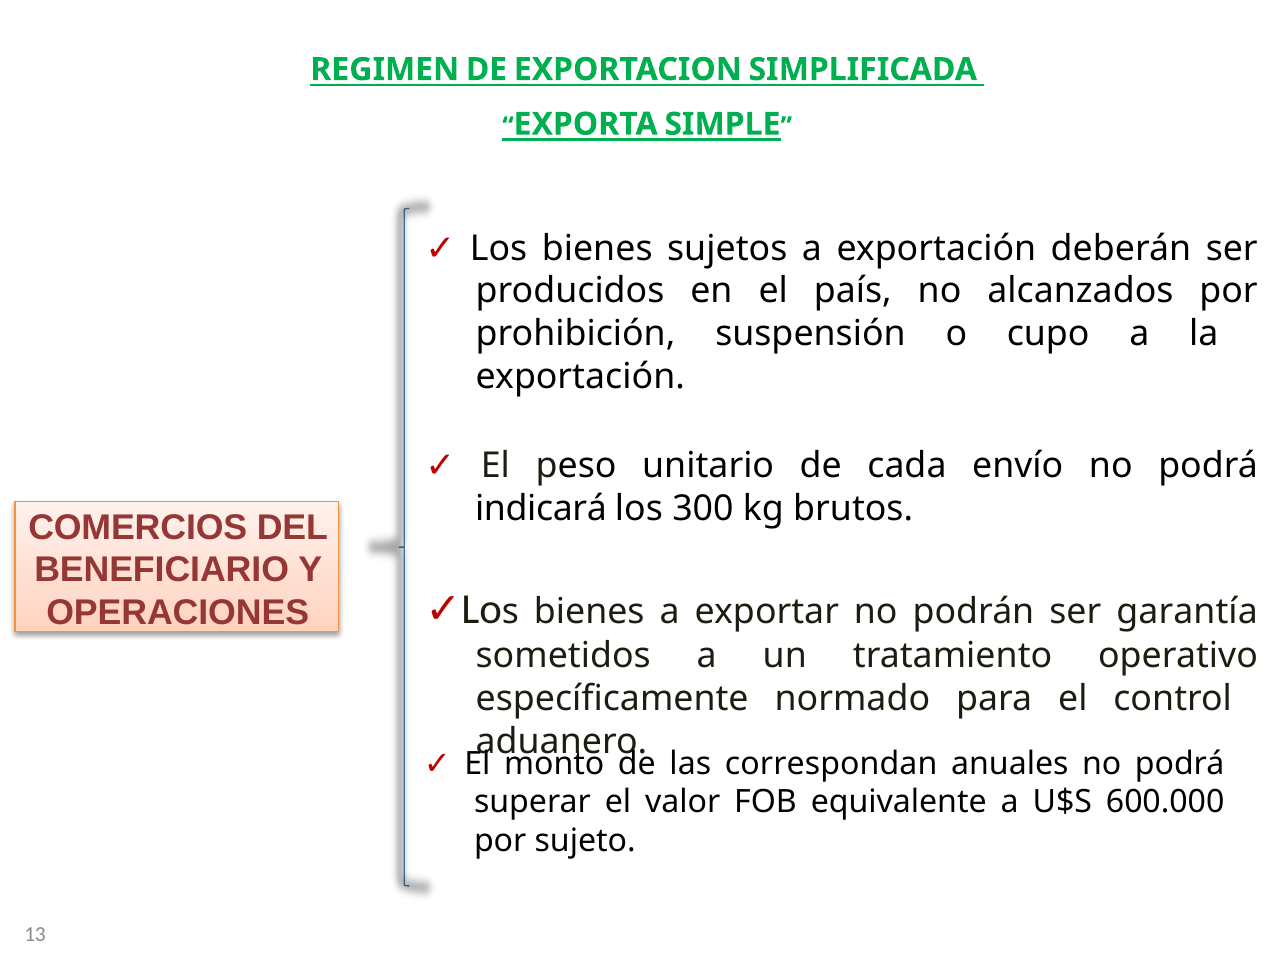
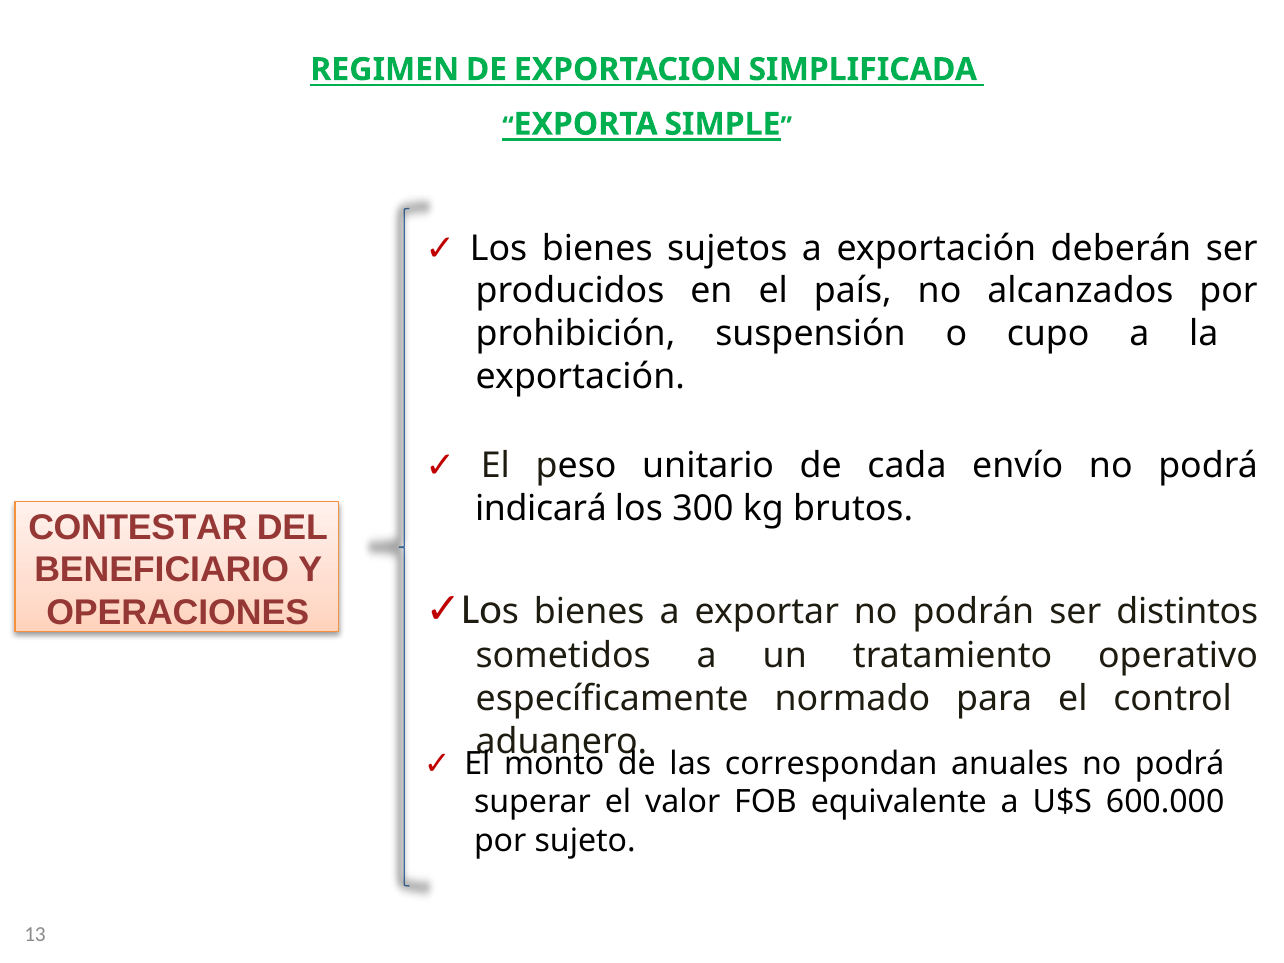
COMERCIOS: COMERCIOS -> CONTESTAR (138, 527)
garantía: garantía -> distintos (1187, 611)
